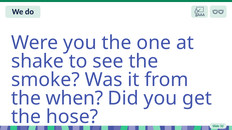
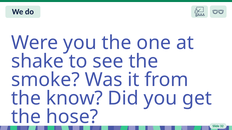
when: when -> know (74, 99)
